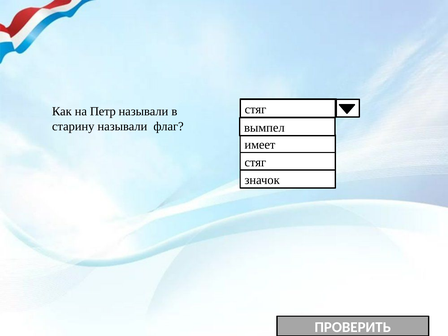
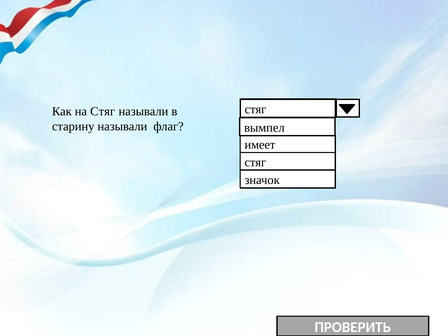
на Петр: Петр -> Стяг (103, 111)
